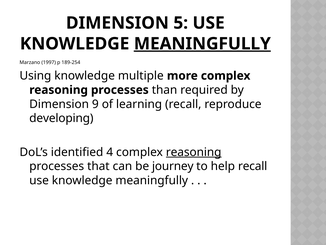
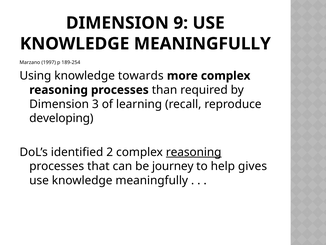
5: 5 -> 9 (181, 23)
MEANINGFULLY underline: present -> none (202, 44)
multiple: multiple -> towards (141, 76)
9: 9 -> 3 (95, 104)
4: 4 -> 2 (110, 152)
help recall: recall -> gives (253, 166)
